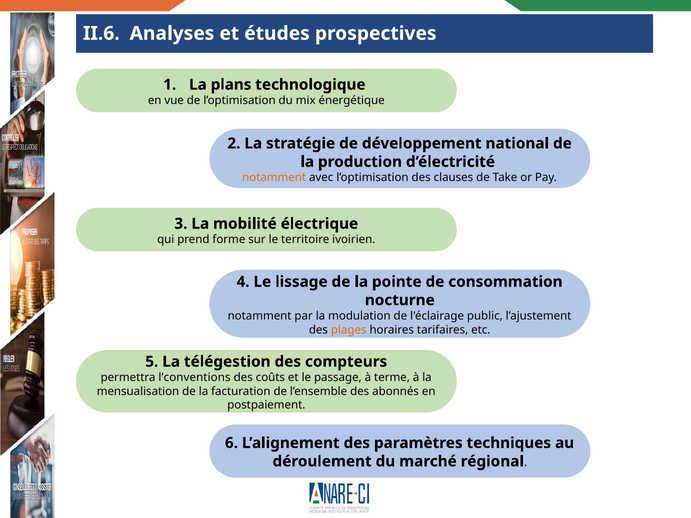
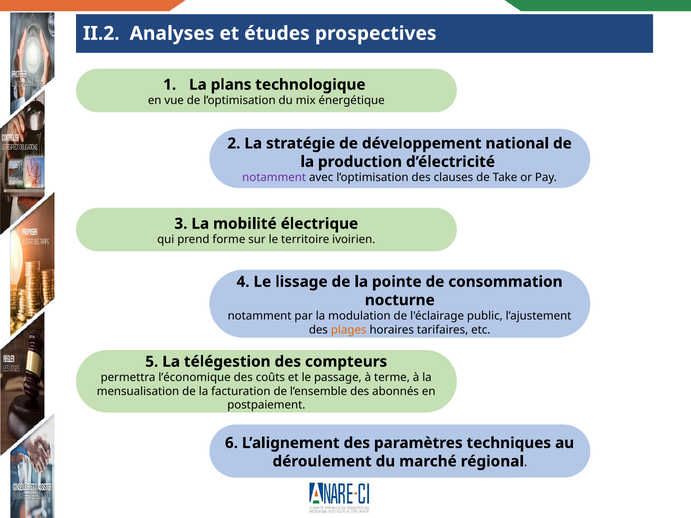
II.6: II.6 -> II.2 (101, 33)
notamment colour: orange -> purple (274, 178)
l’conventions: l’conventions -> l’économique (195, 378)
